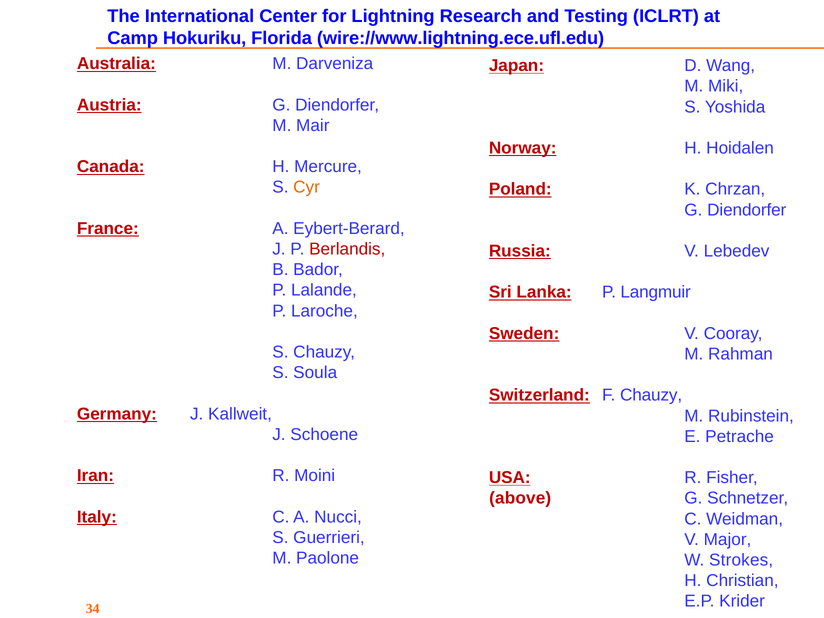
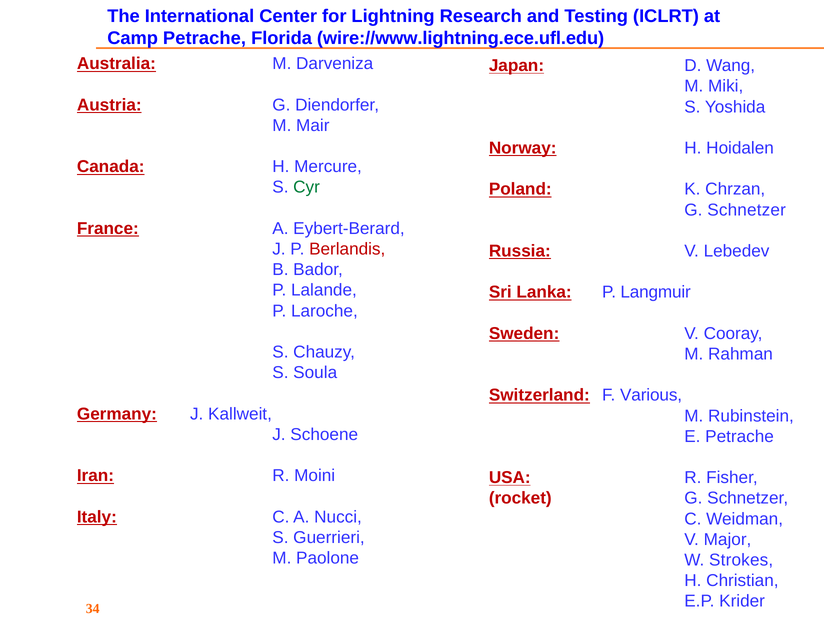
Camp Hokuriku: Hokuriku -> Petrache (204, 38)
Cyr colour: orange -> green (307, 187)
Diendorfer: Diendorfer -> Schnetzer (747, 210)
F Chauzy: Chauzy -> Various (651, 395)
above: above -> rocket (520, 498)
